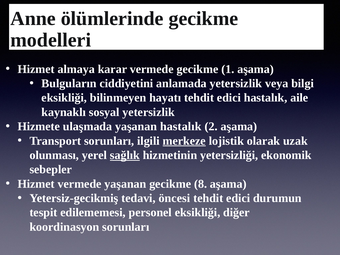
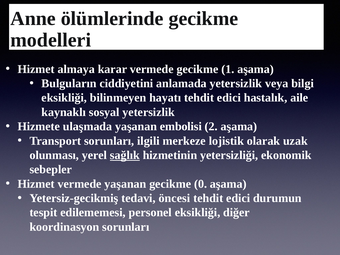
yaşanan hastalık: hastalık -> embolisi (181, 126)
merkeze underline: present -> none (184, 141)
8: 8 -> 0 (201, 184)
